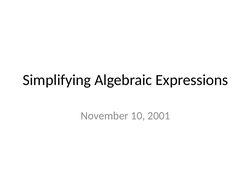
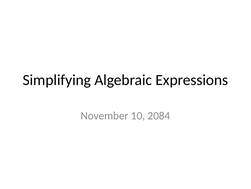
2001: 2001 -> 2084 (159, 115)
